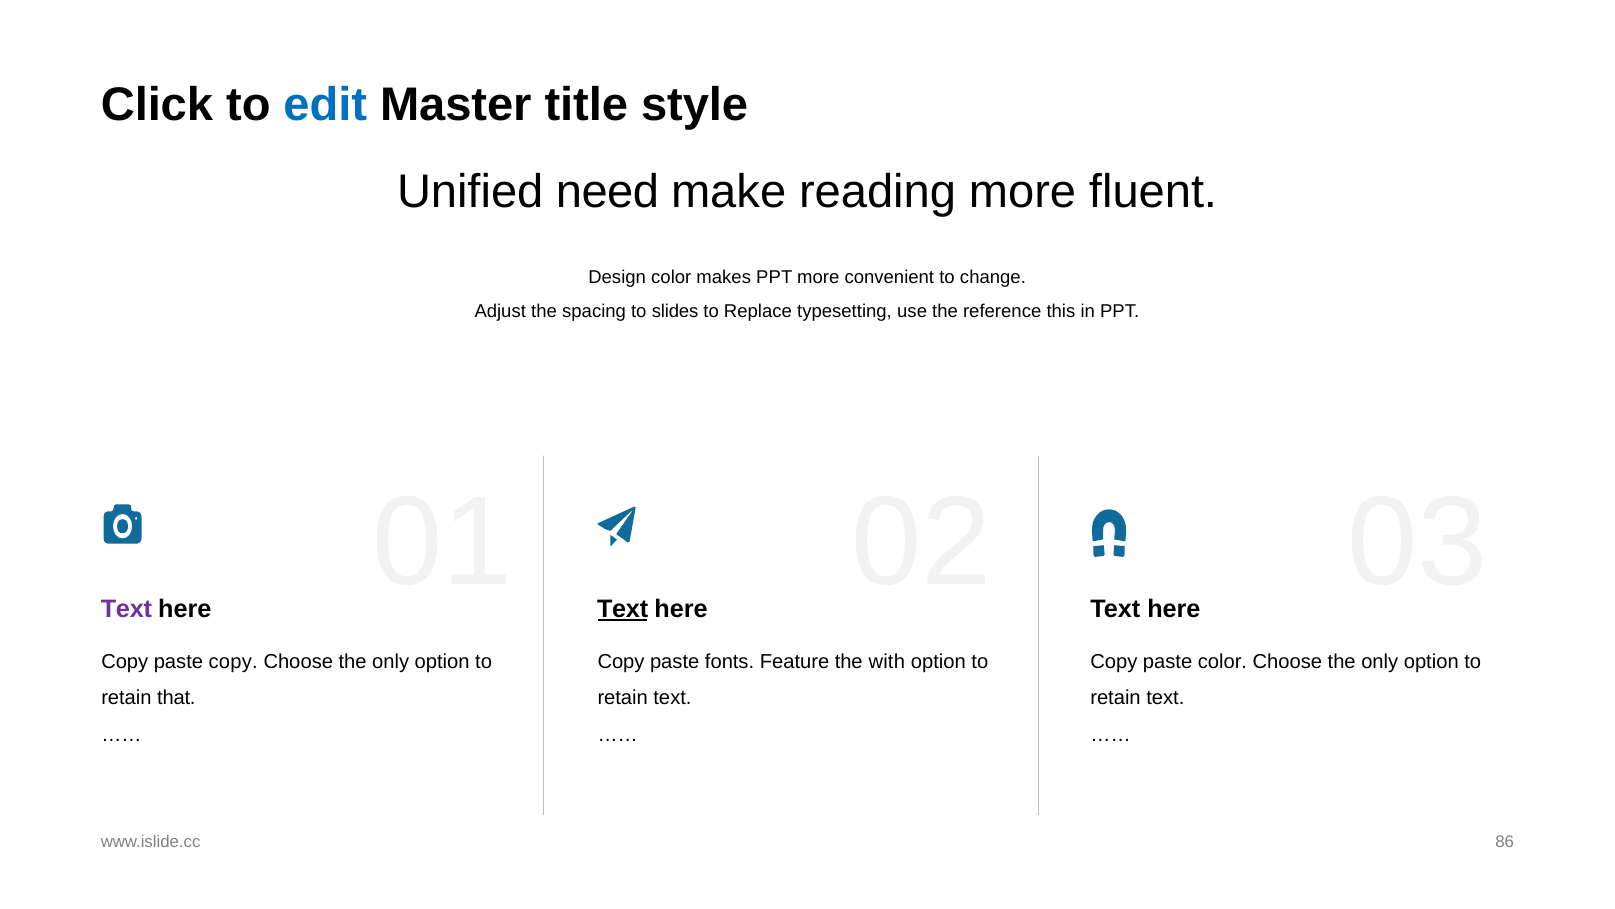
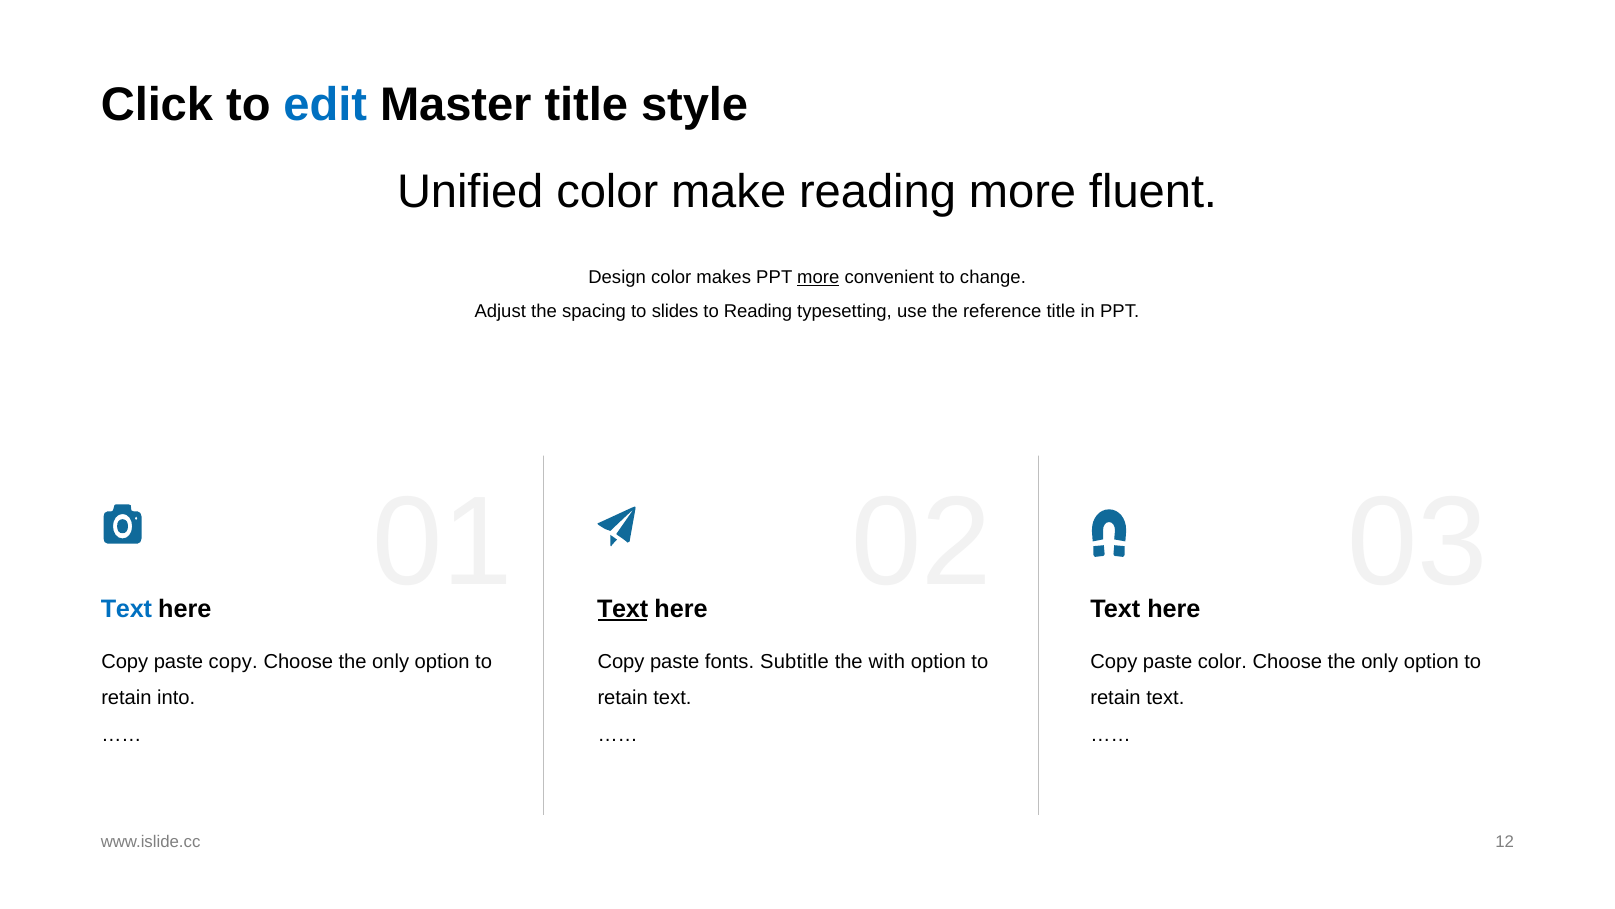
Unified need: need -> color (607, 192)
more underline: none -> present (818, 277)
to Replace: Replace -> Reading (758, 311)
reference this: this -> title (1061, 311)
Text colour: purple -> blue (126, 609)
Feature: Feature -> Subtitle (794, 662)
that: that -> into (176, 698)
86: 86 -> 12 (1505, 841)
